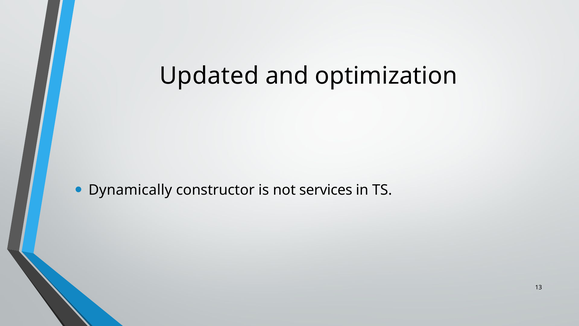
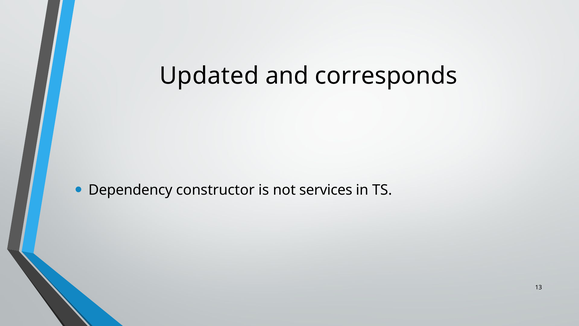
optimization: optimization -> corresponds (386, 76)
Dynamically: Dynamically -> Dependency (130, 190)
